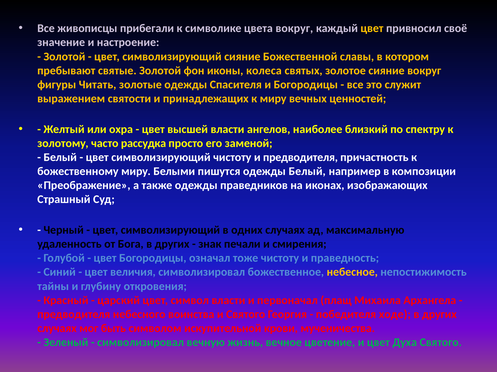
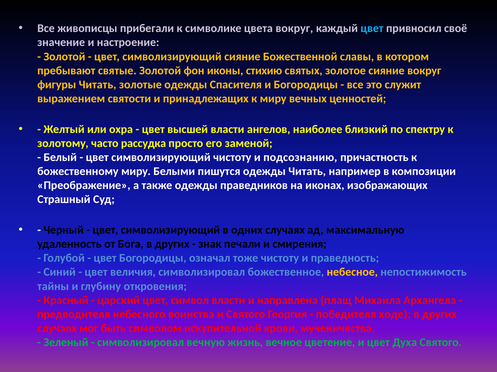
цвет colour: yellow -> light blue (372, 28)
колеса: колеса -> стихию (264, 71)
и предводителя: предводителя -> подсознанию (300, 158)
одежды Белый: Белый -> Читать (307, 172)
первоначал: первоначал -> направлена (287, 301)
